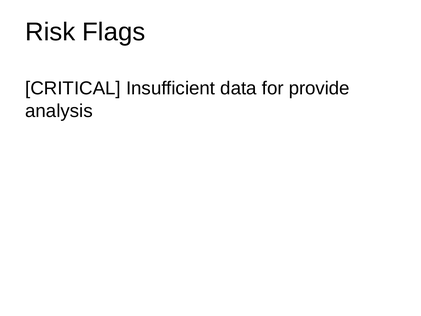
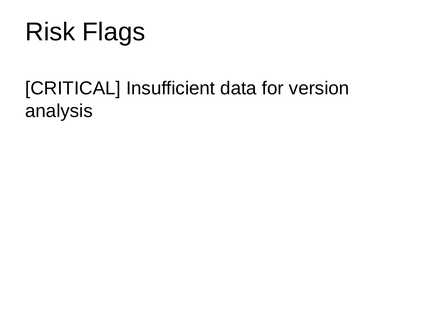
provide: provide -> version (319, 88)
